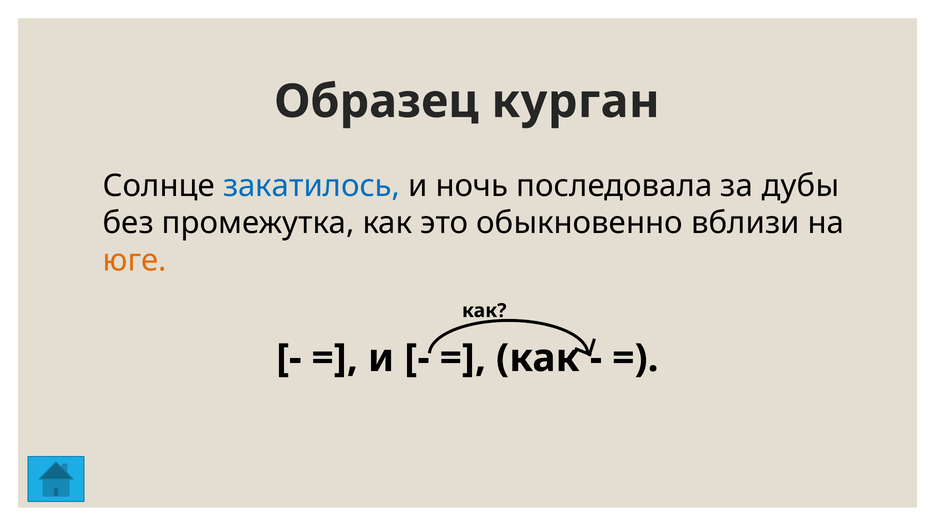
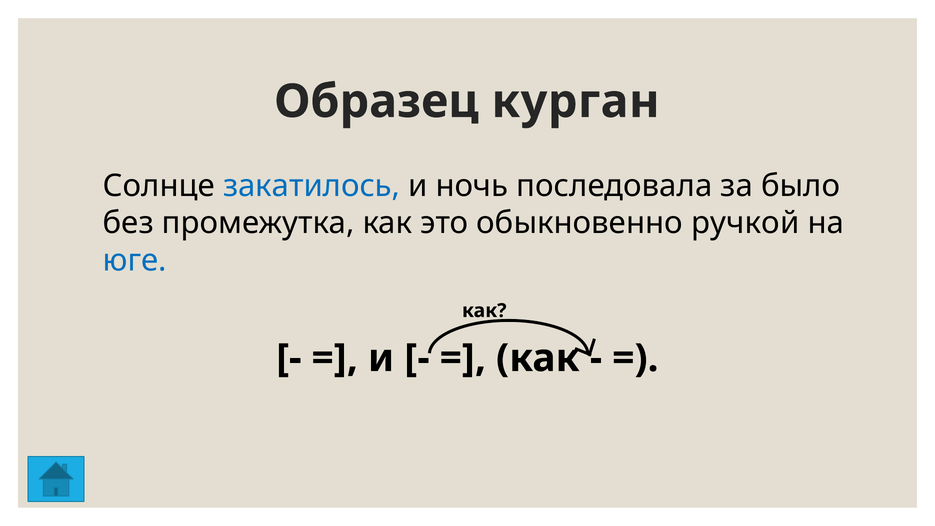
дубы: дубы -> было (801, 186)
вблизи: вблизи -> ручкой (745, 223)
юге colour: orange -> blue (135, 261)
